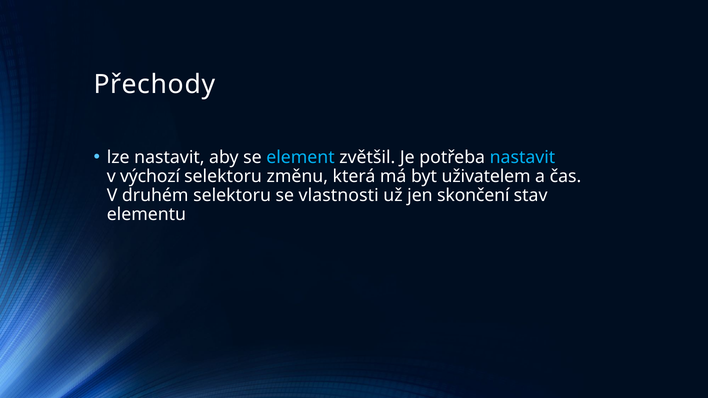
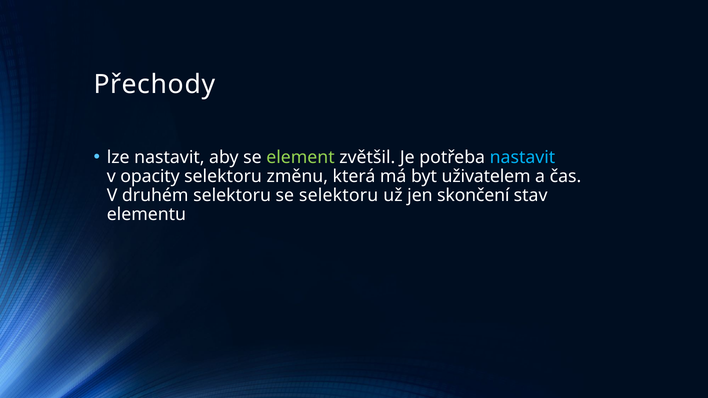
element colour: light blue -> light green (300, 157)
výchozí: výchozí -> opacity (150, 176)
se vlastnosti: vlastnosti -> selektoru (339, 196)
